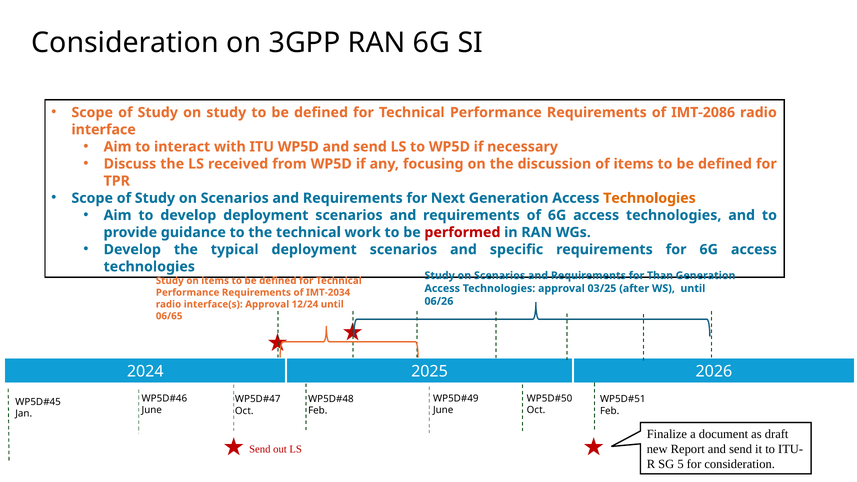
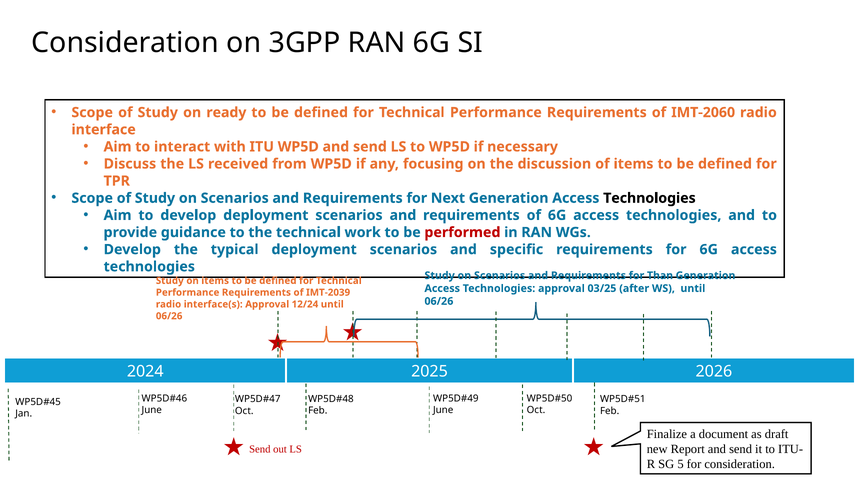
on study: study -> ready (226, 112)
IMT-2086: IMT-2086 -> IMT-2060 (703, 112)
Technologies colour: orange -> black (649, 198)
IMT-2034: IMT-2034 -> IMT-2039 (328, 292)
06/65: 06/65 -> 06/26 (169, 316)
